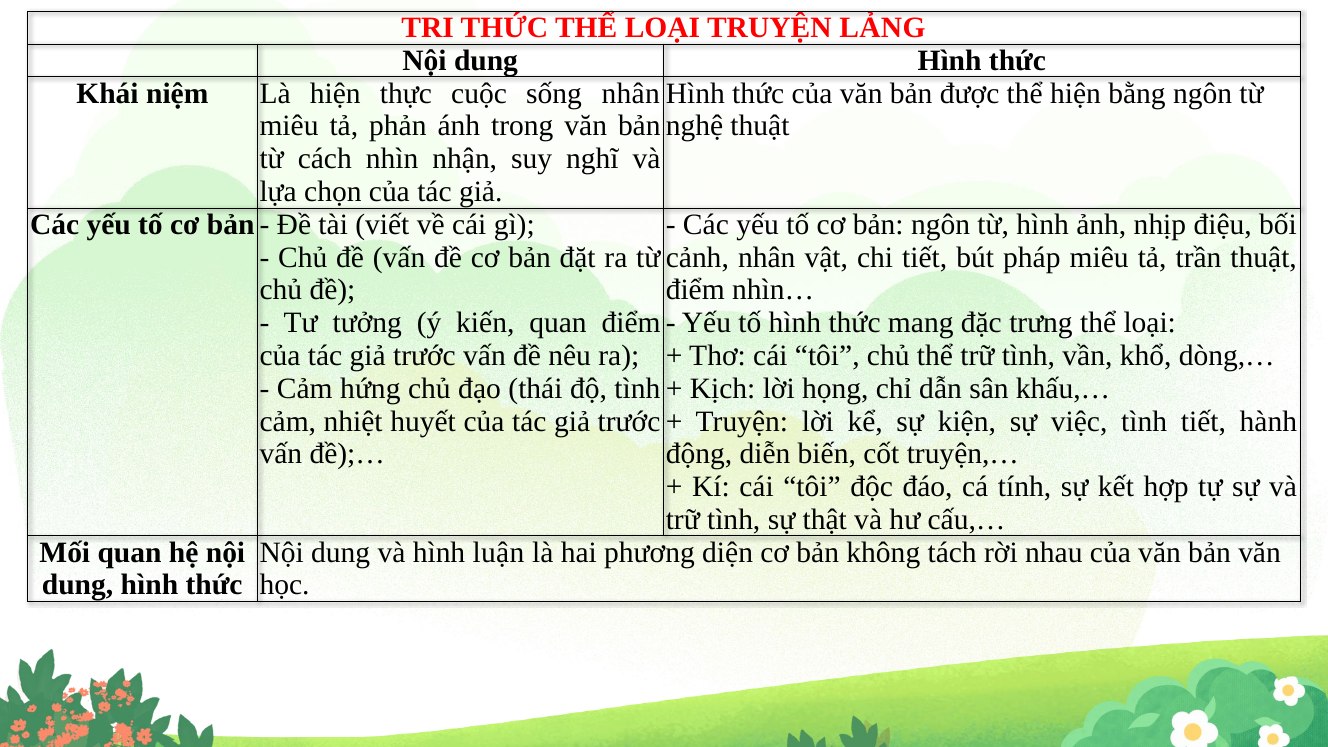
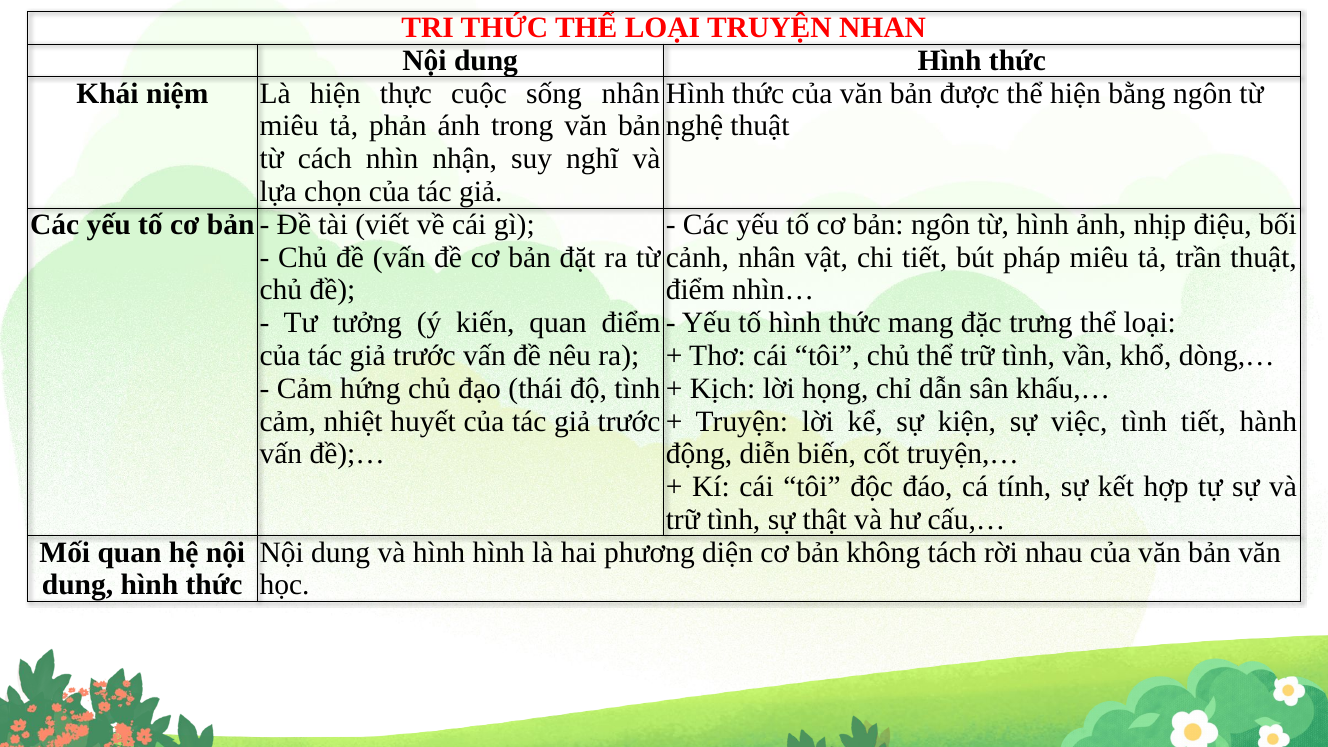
LẢNG: LẢNG -> NHAN (883, 28)
hình luận: luận -> hình (499, 552)
